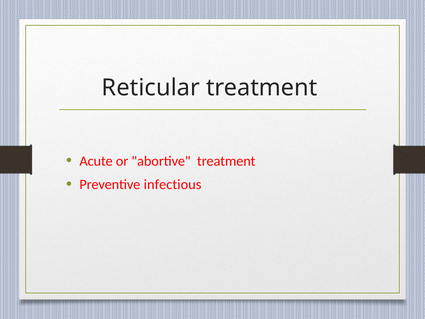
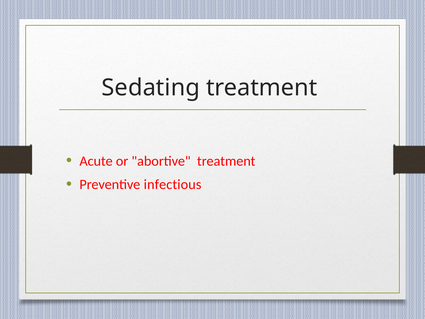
Reticular: Reticular -> Sedating (151, 88)
